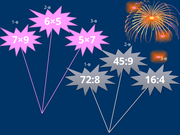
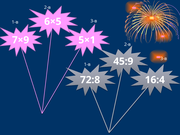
5×7: 5×7 -> 5×1 (87, 40)
